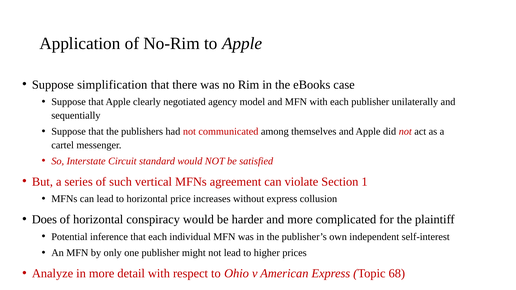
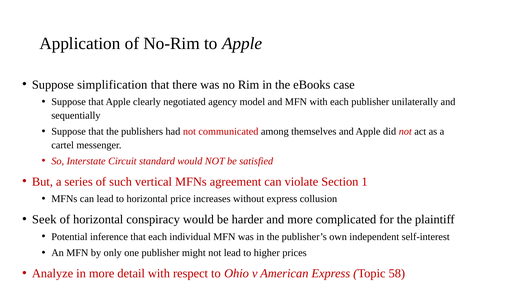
Does: Does -> Seek (44, 220)
68: 68 -> 58 (397, 274)
